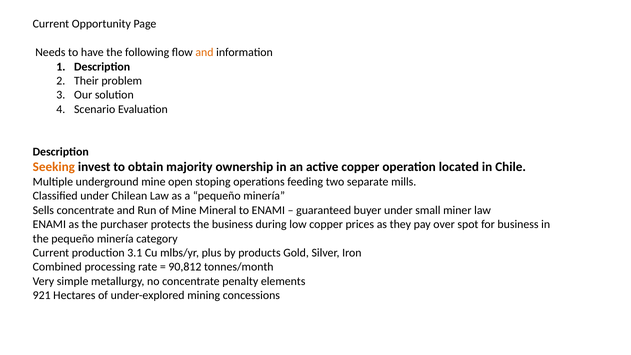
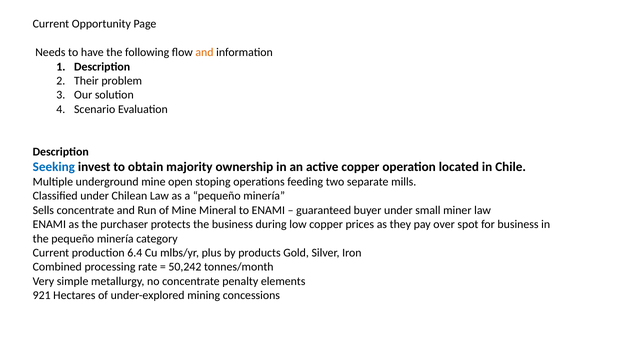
Seeking colour: orange -> blue (54, 167)
3.1: 3.1 -> 6.4 (135, 253)
90,812: 90,812 -> 50,242 (185, 267)
